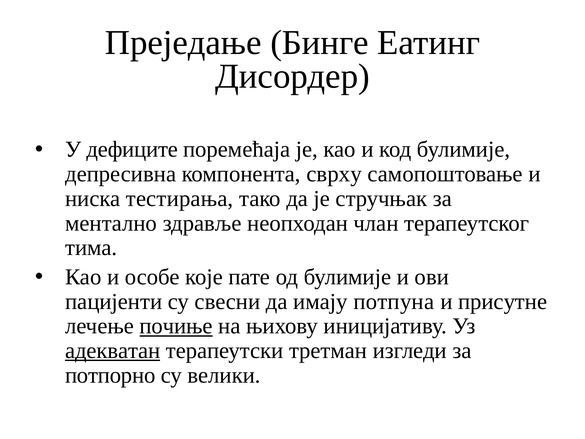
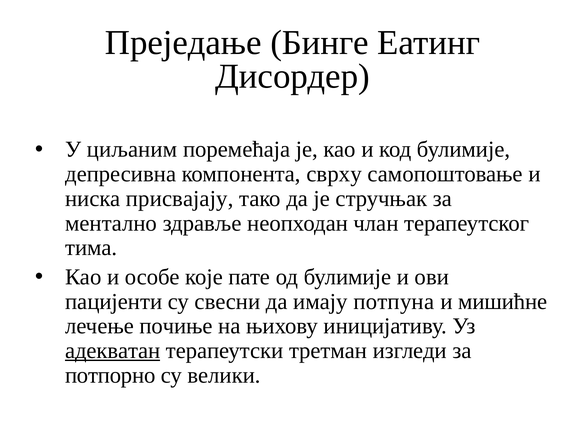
дефиците: дефиците -> циљаним (132, 149)
тестирања: тестирања -> присвајају (180, 198)
присутне: присутне -> мишићне (503, 301)
почиње underline: present -> none (176, 326)
